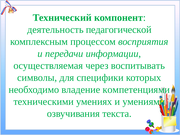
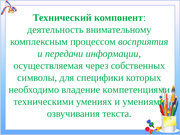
педагогической: педагогической -> внимательному (119, 30)
воспитывать: воспитывать -> собственных (138, 66)
